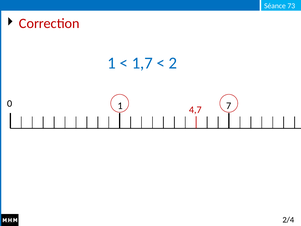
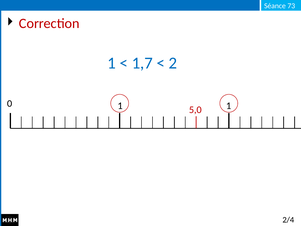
0 7: 7 -> 1 (229, 106)
4,7: 4,7 -> 5,0 (195, 110)
